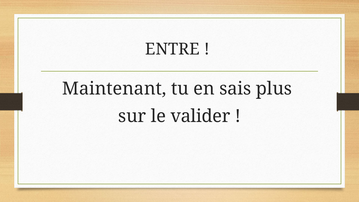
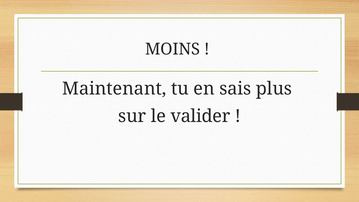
ENTRE: ENTRE -> MOINS (173, 49)
